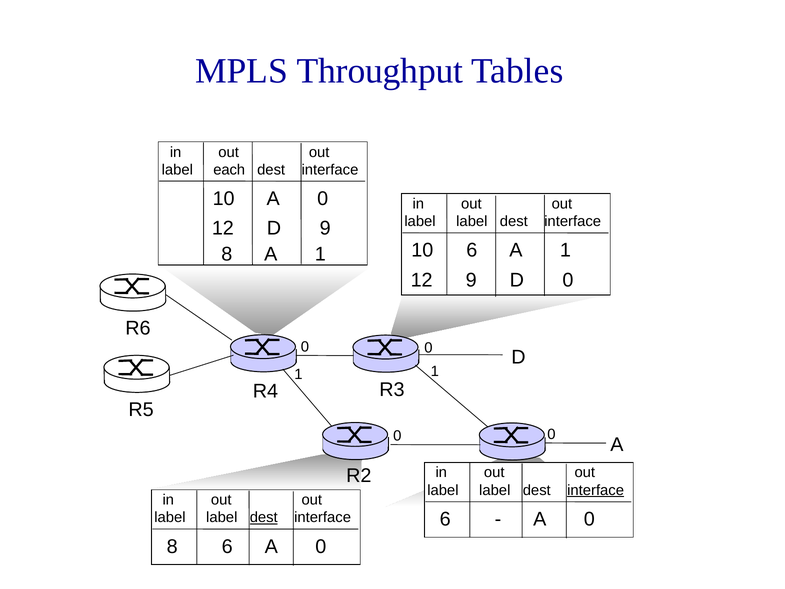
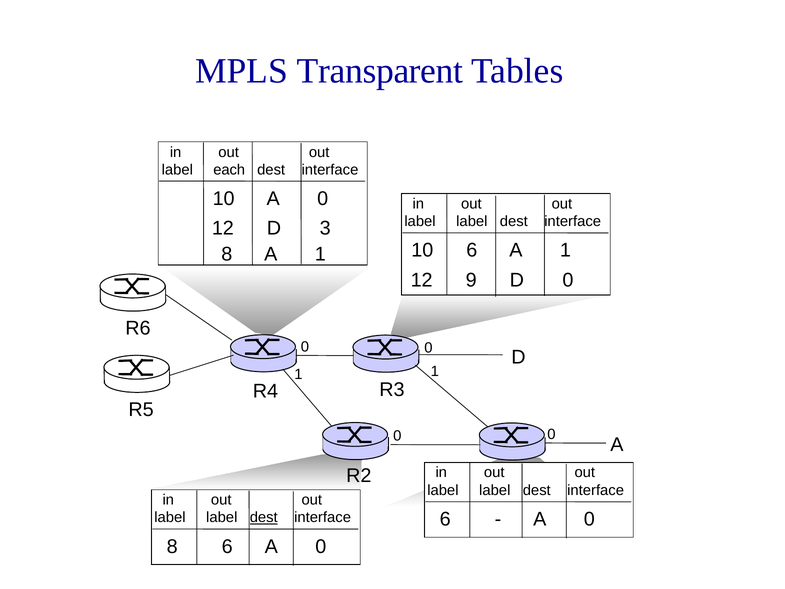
Throughput: Throughput -> Transparent (380, 71)
D 9: 9 -> 3 (325, 228)
interface underline: present -> none (596, 490)
